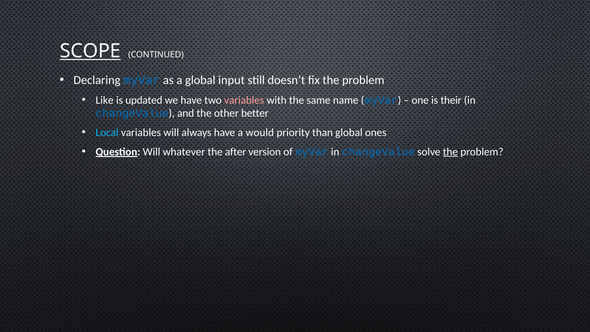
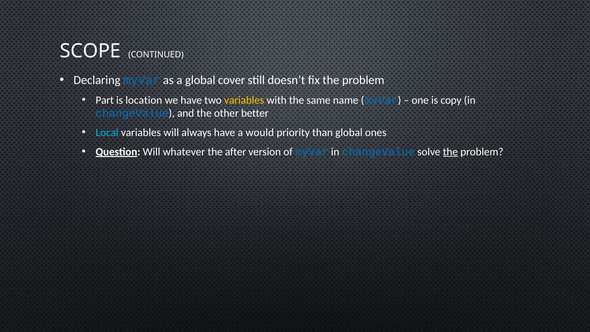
SCOPE underline: present -> none (90, 51)
input: input -> cover (232, 80)
Like: Like -> Part (105, 100)
updated: updated -> location (144, 100)
variables colour: pink -> yellow (244, 100)
their: their -> copy (451, 100)
